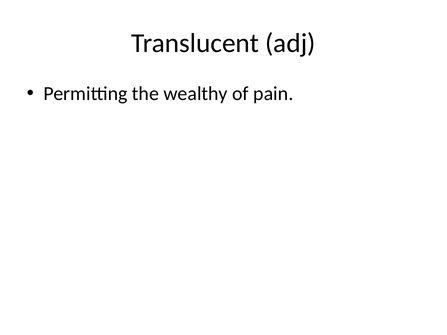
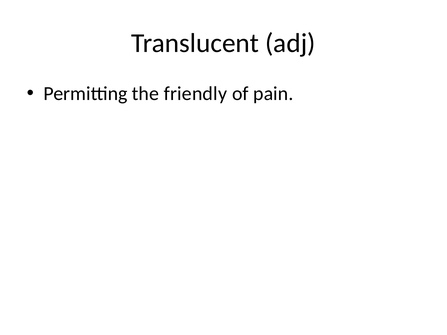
wealthy: wealthy -> friendly (195, 94)
